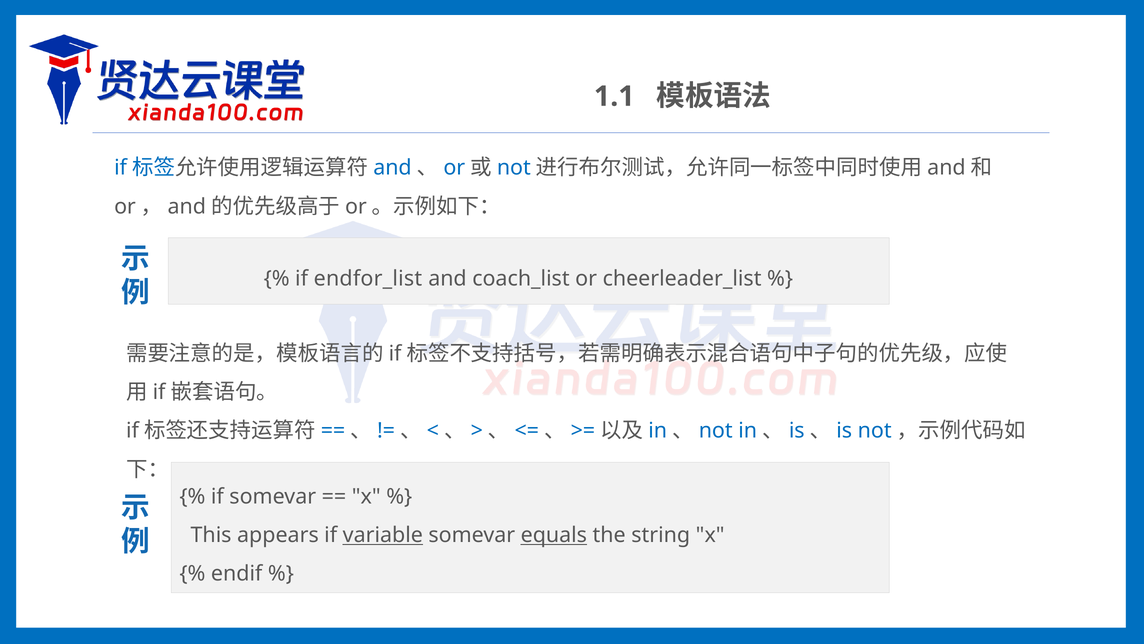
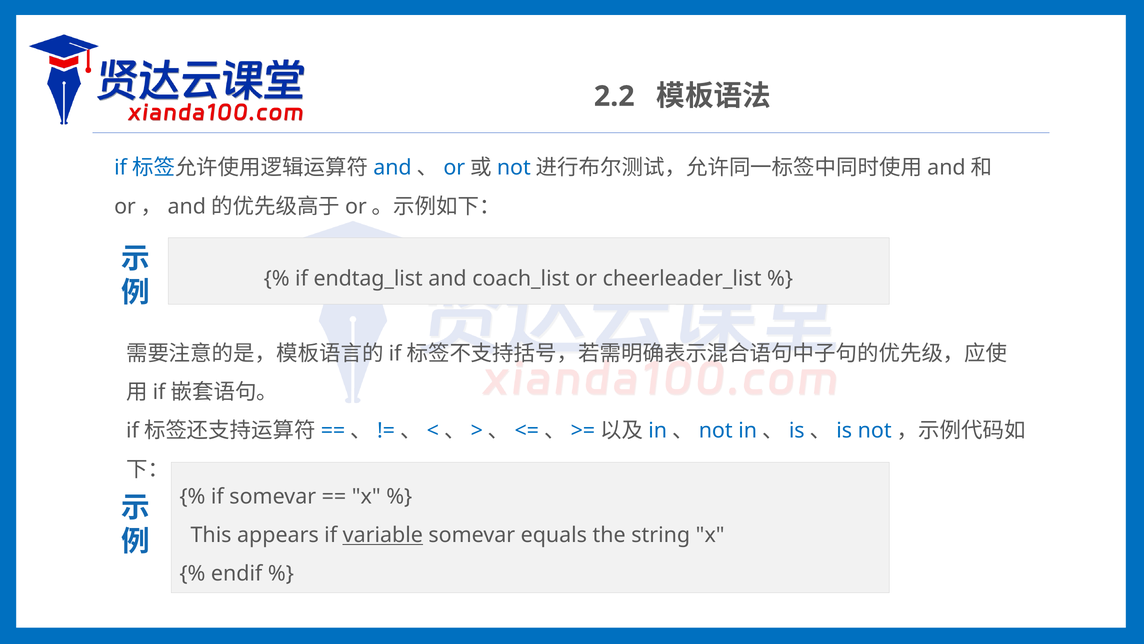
1.1: 1.1 -> 2.2 (614, 96)
endfor_list: endfor_list -> endtag_list (368, 279)
equals underline: present -> none (554, 535)
